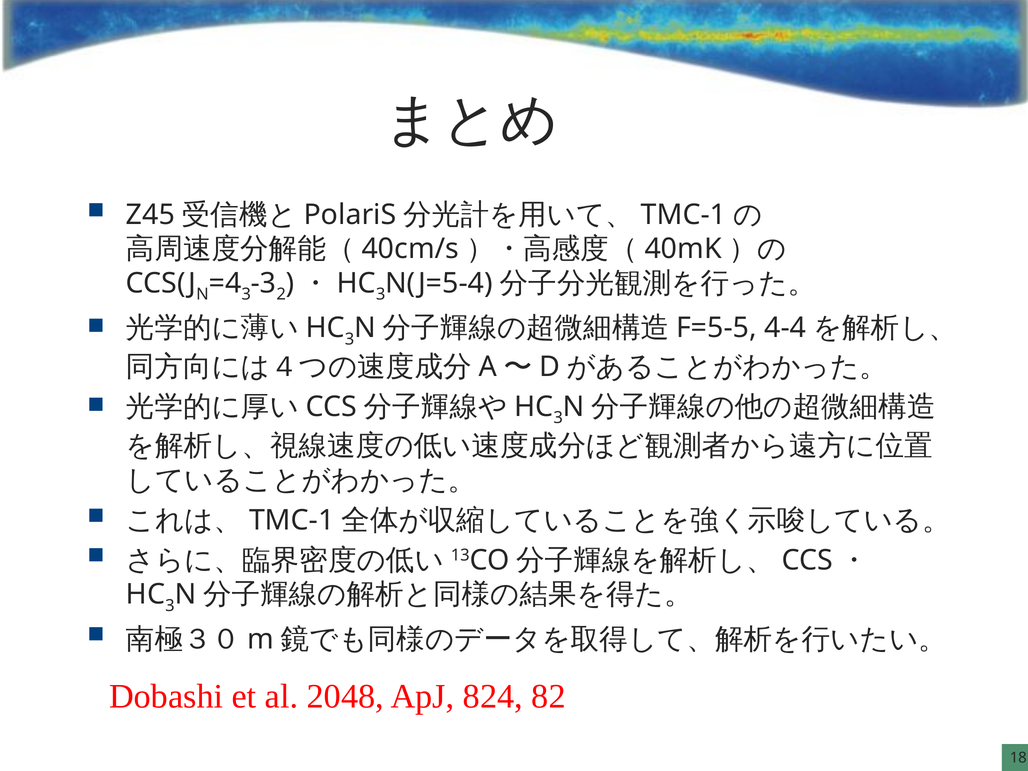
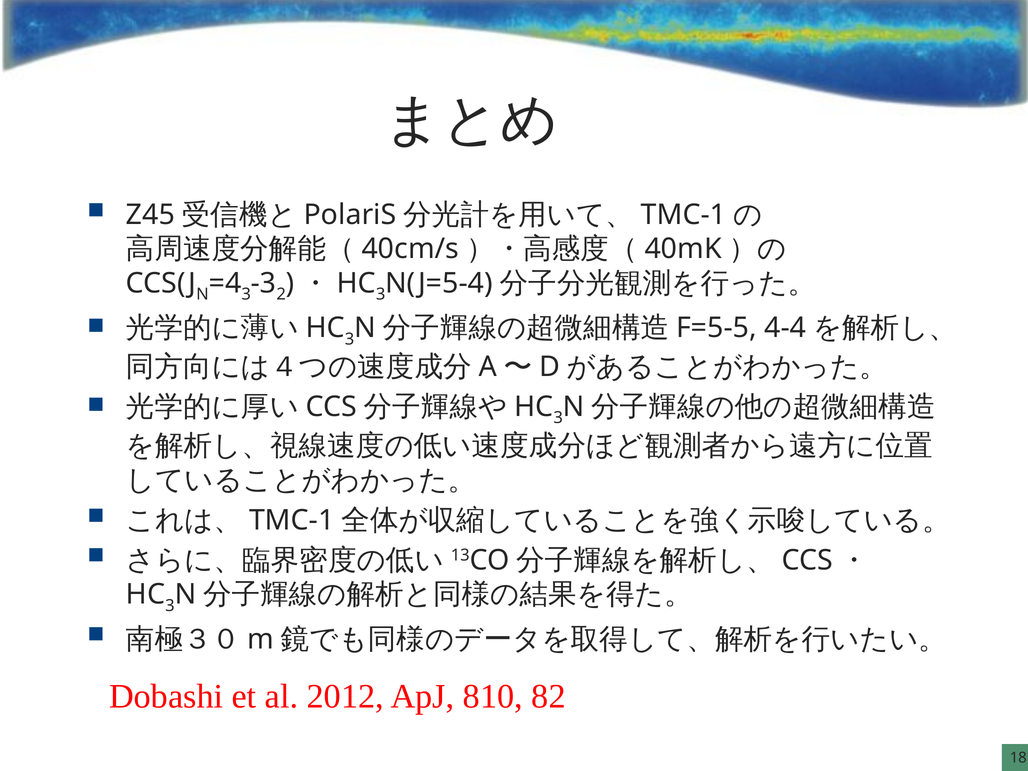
2048: 2048 -> 2012 (345, 696)
824: 824 -> 810 (493, 696)
